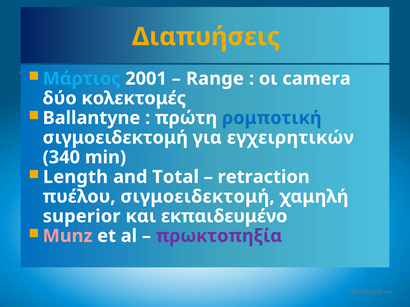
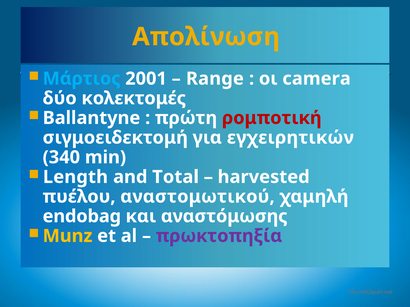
Διαπυήσεις: Διαπυήσεις -> Απολίνωση (206, 37)
ρομποτική colour: blue -> red (272, 118)
retraction: retraction -> harvested (264, 177)
πυέλου σιγμοειδεκτομή: σιγμοειδεκτομή -> αναστομωτικού (197, 197)
superior: superior -> endobag (82, 217)
εκπαιδευμένο: εκπαιδευμένο -> αναστόμωσης (224, 217)
Munz colour: pink -> yellow (68, 236)
